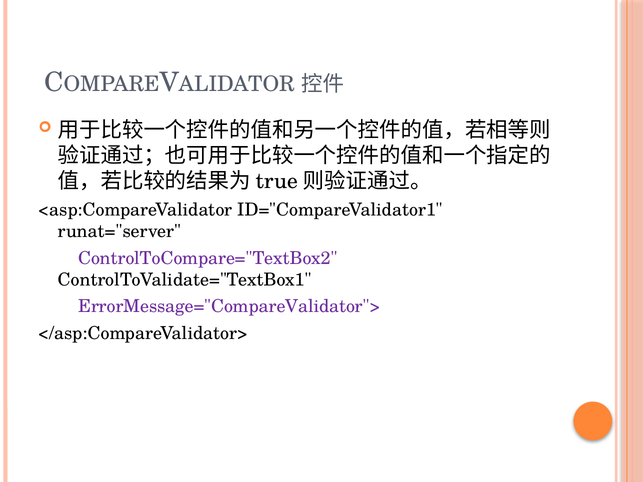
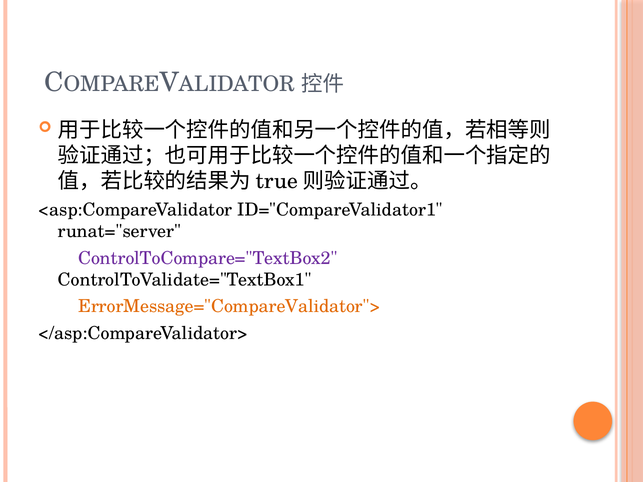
ErrorMessage="CompareValidator"> colour: purple -> orange (229, 307)
